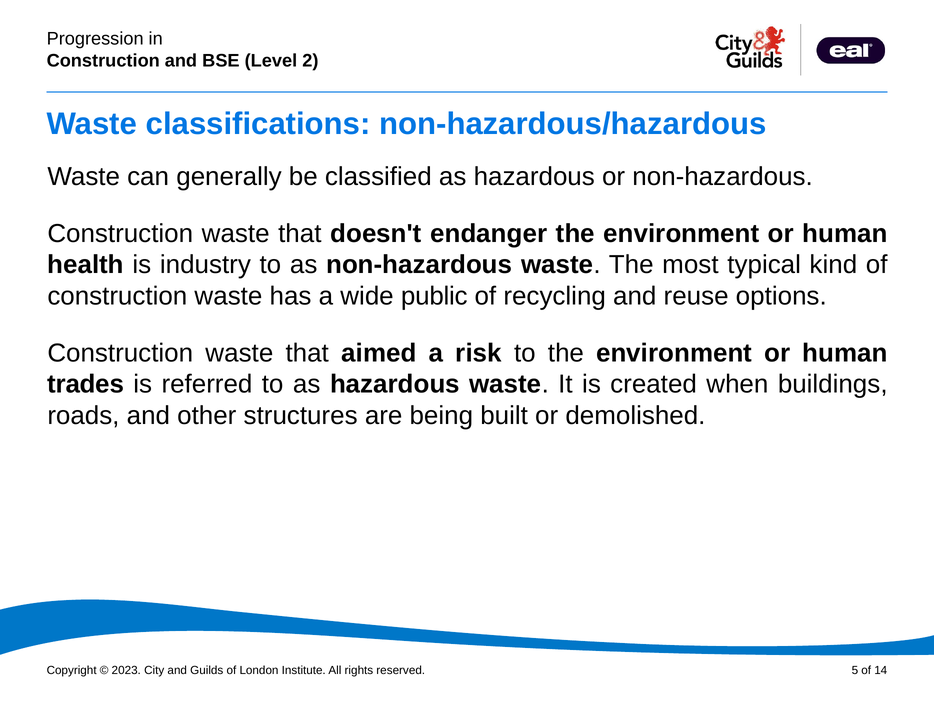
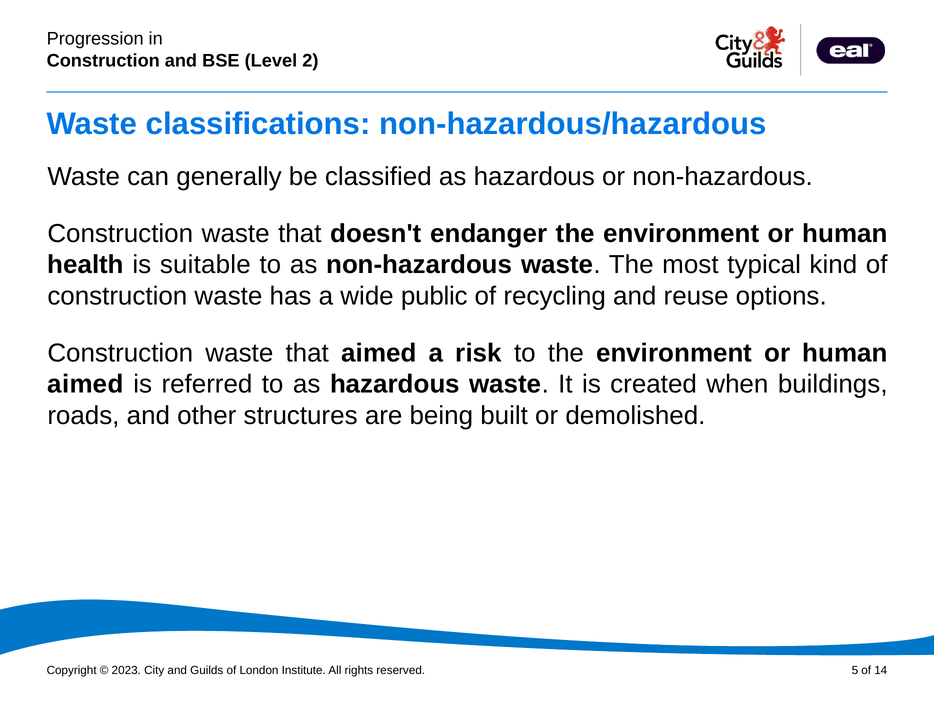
industry: industry -> suitable (205, 265)
trades: trades -> aimed (85, 384)
